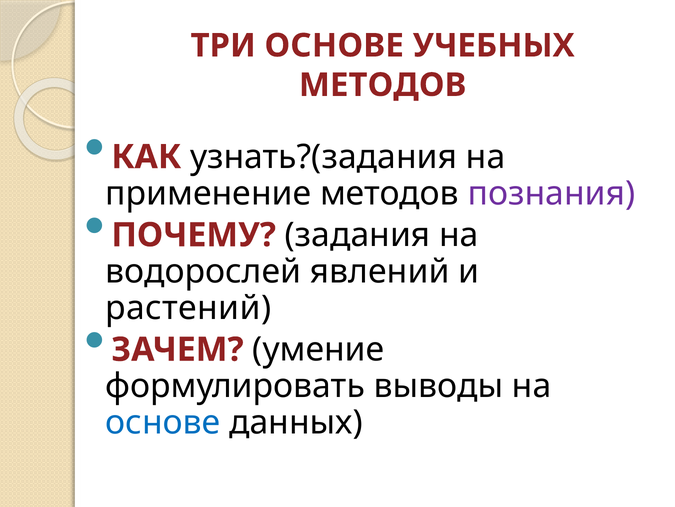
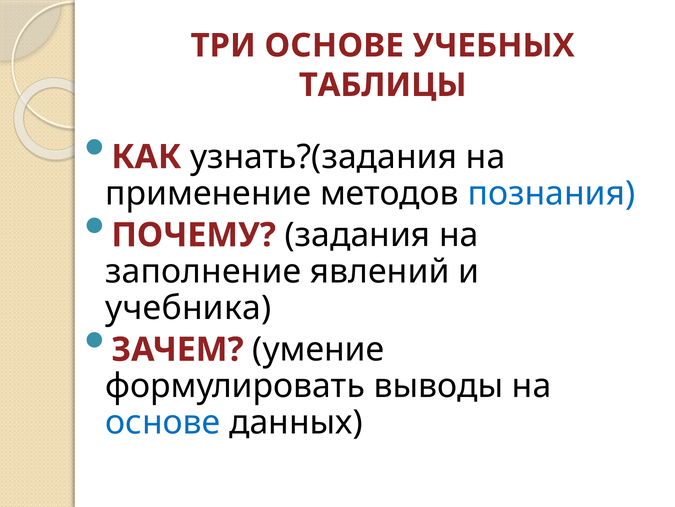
МЕТОДОВ: МЕТОДОВ -> ТАБЛИЦЫ (383, 85)
познания colour: purple -> blue (551, 193)
водорослей: водорослей -> заполнение (203, 271)
растений: растений -> учебника (188, 308)
